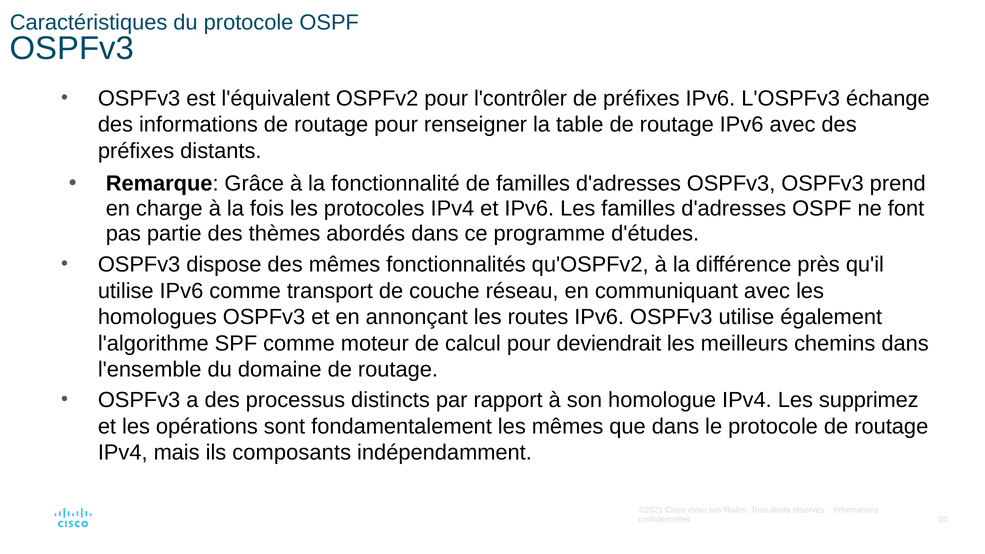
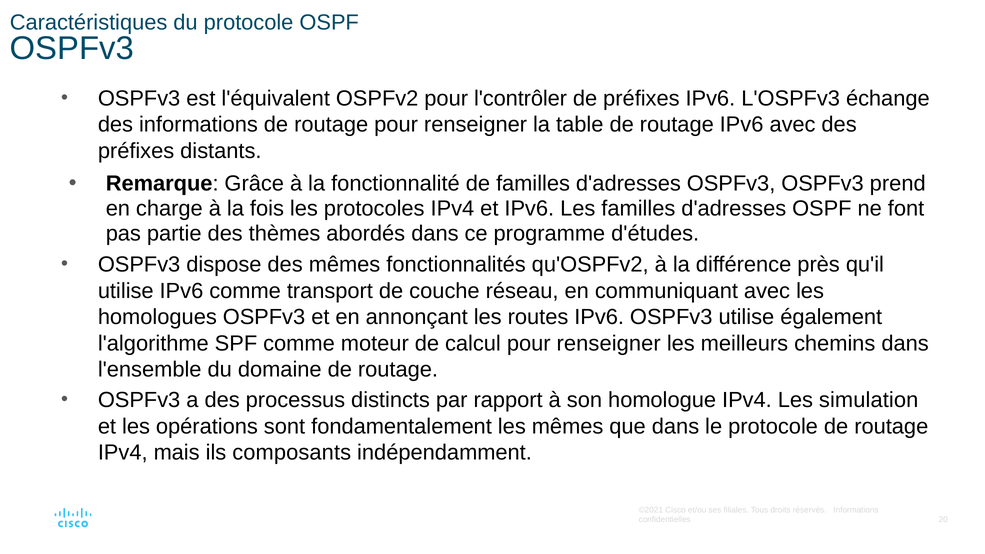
calcul pour deviendrait: deviendrait -> renseigner (609, 343)
supprimez: supprimez -> simulation (869, 400)
